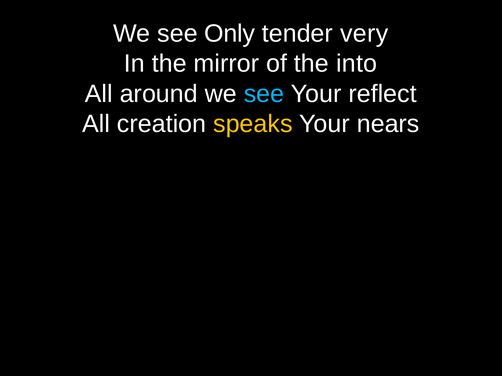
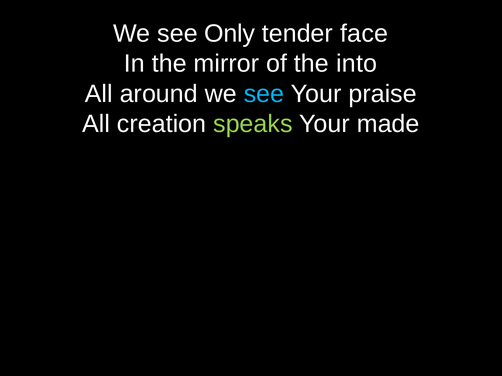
very: very -> face (364, 34)
reflect: reflect -> praise (383, 94)
speaks colour: yellow -> light green (253, 124)
nears: nears -> made (388, 124)
